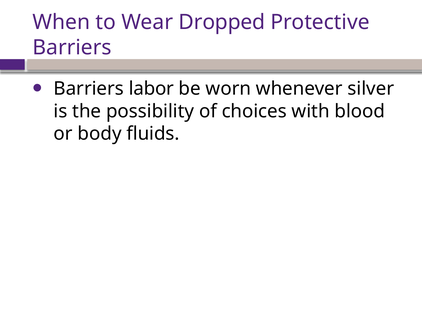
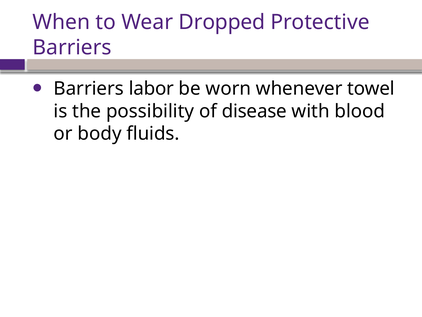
silver: silver -> towel (371, 89)
choices: choices -> disease (254, 111)
